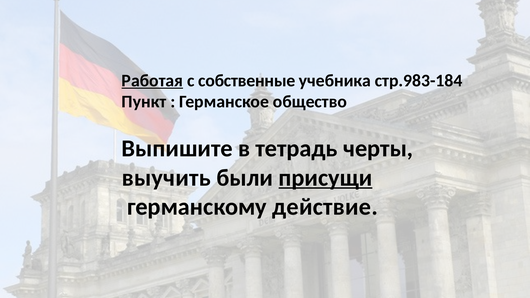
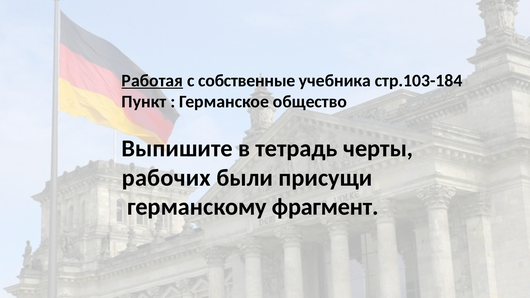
стр.983-184: стр.983-184 -> стр.103-184 (419, 81)
выучить: выучить -> рабочих (166, 178)
присущи underline: present -> none (326, 178)
действие: действие -> фрагмент (325, 207)
